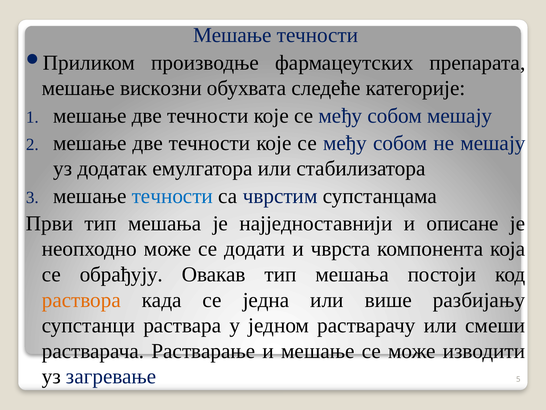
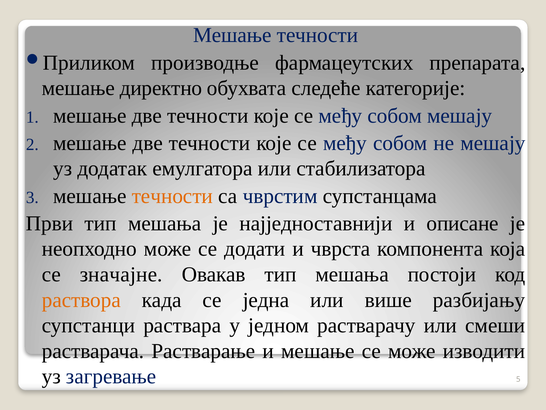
вискозни: вискозни -> директно (161, 88)
течности colour: blue -> orange (172, 196)
обрађују: обрађују -> значајне (121, 274)
